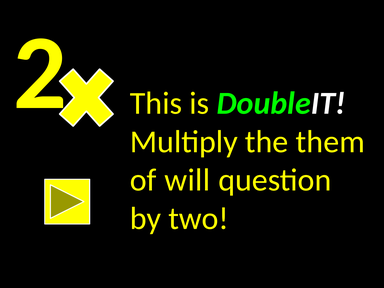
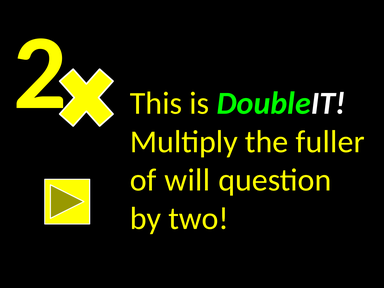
them: them -> fuller (330, 142)
